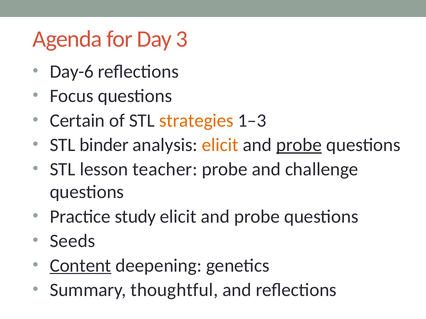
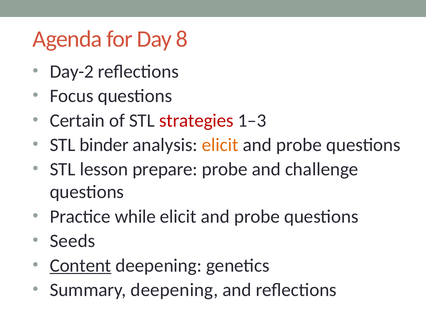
3: 3 -> 8 (182, 39)
Day-6: Day-6 -> Day-2 (72, 72)
strategies colour: orange -> red (196, 121)
probe underline: present -> none (299, 145)
teacher: teacher -> prepare (165, 170)
study: study -> while (135, 217)
Summary thoughtful: thoughtful -> deepening (174, 290)
